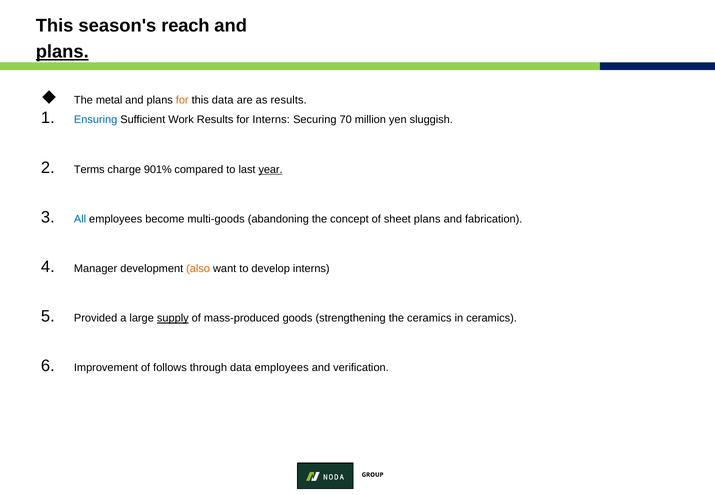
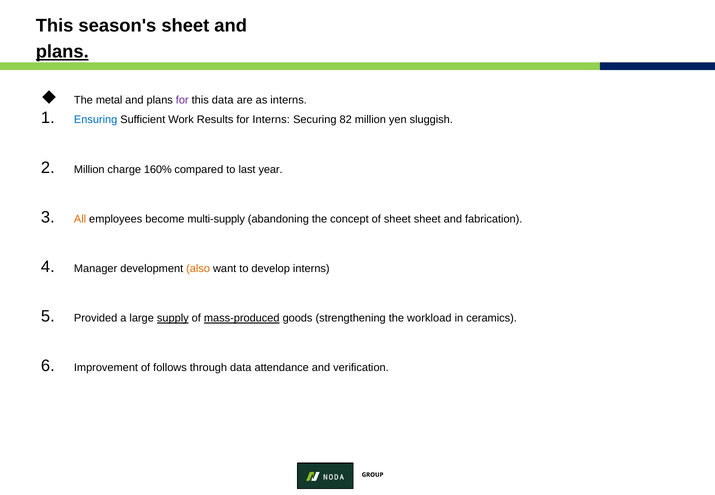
season's reach: reach -> sheet (185, 25)
for colour: orange -> purple (182, 100)
as results: results -> interns (289, 100)
70: 70 -> 82 (346, 120)
Terms: Terms -> Million (89, 169)
901%: 901% -> 160% (158, 169)
year underline: present -> none (271, 169)
All colour: blue -> orange (80, 219)
multi-goods: multi-goods -> multi-supply (216, 219)
sheet plans: plans -> sheet (427, 219)
mass-produced underline: none -> present (242, 318)
the ceramics: ceramics -> workload (429, 318)
data employees: employees -> attendance (282, 368)
